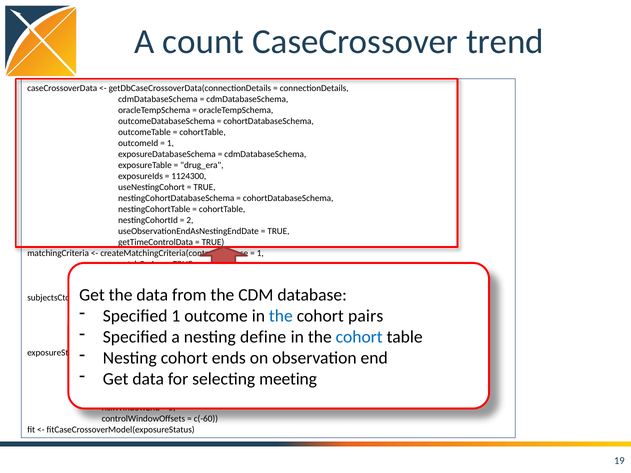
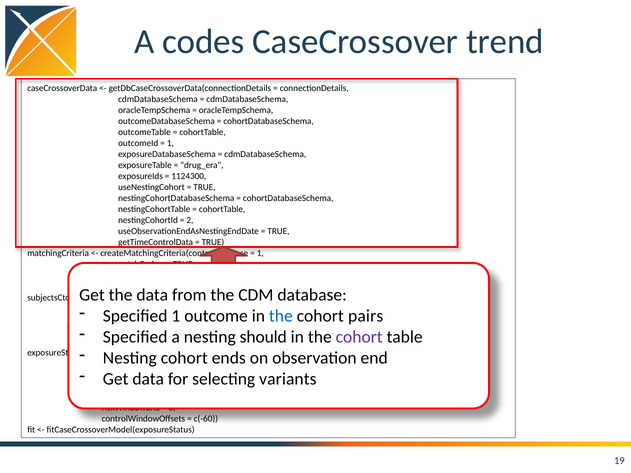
count: count -> codes (203, 42)
define: define -> should (263, 337)
cohort colour: blue -> purple (359, 337)
meeting: meeting -> variants (288, 379)
